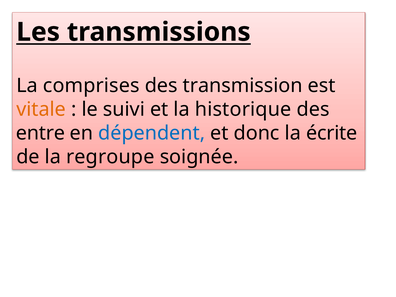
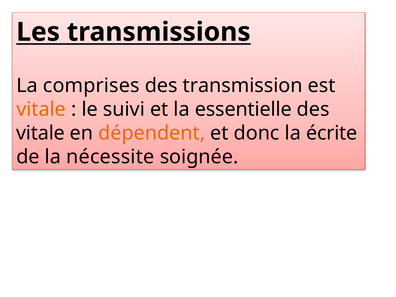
historique: historique -> essentielle (243, 109)
entre: entre -> vitale (40, 133)
dépendent colour: blue -> orange (152, 133)
regroupe: regroupe -> nécessite (110, 157)
